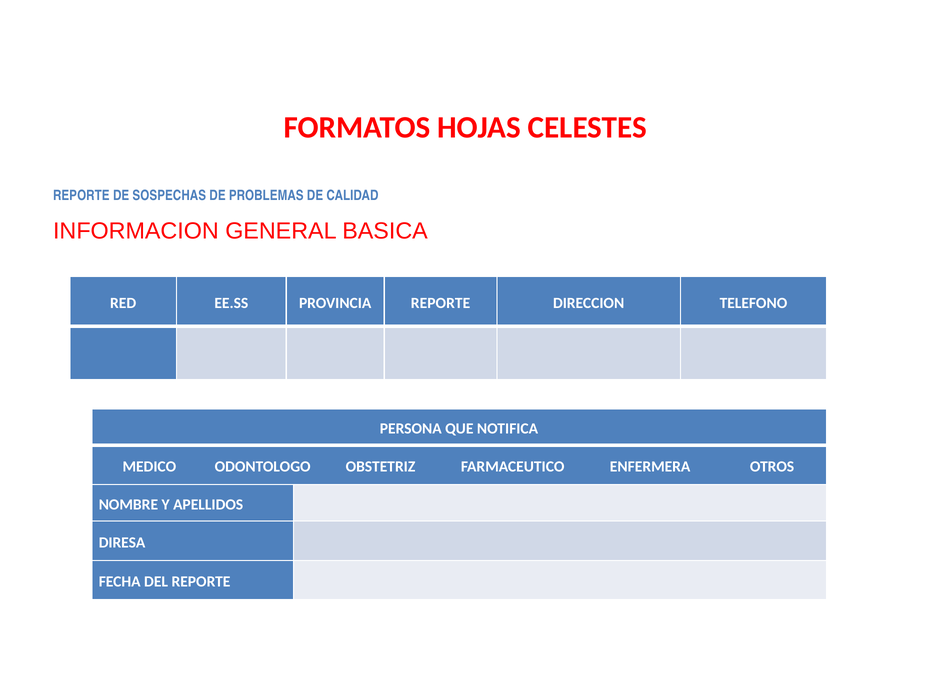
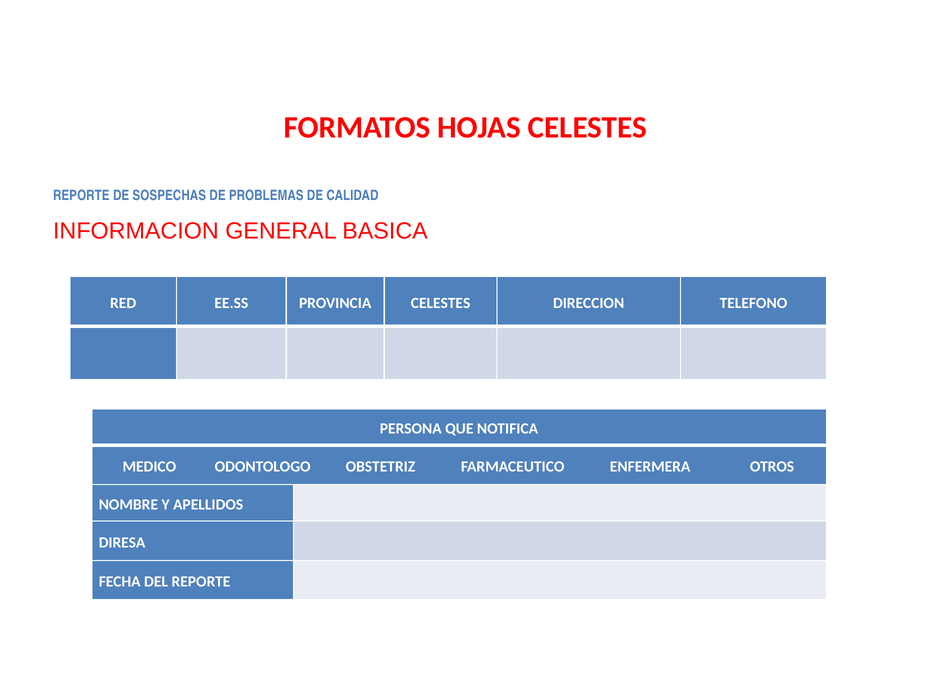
PROVINCIA REPORTE: REPORTE -> CELESTES (441, 303)
